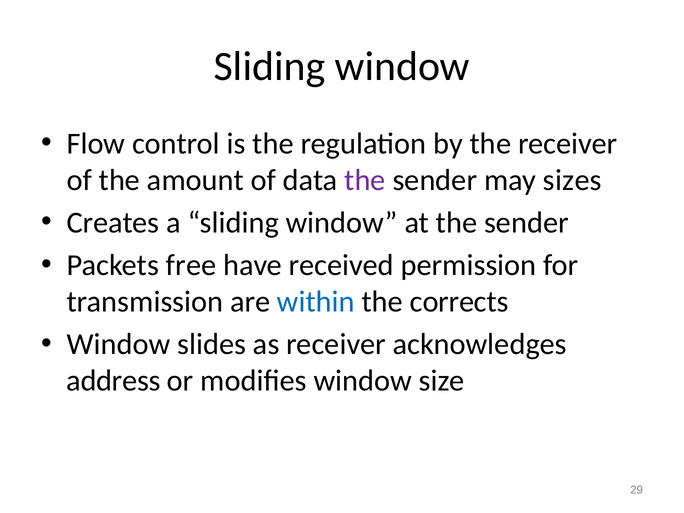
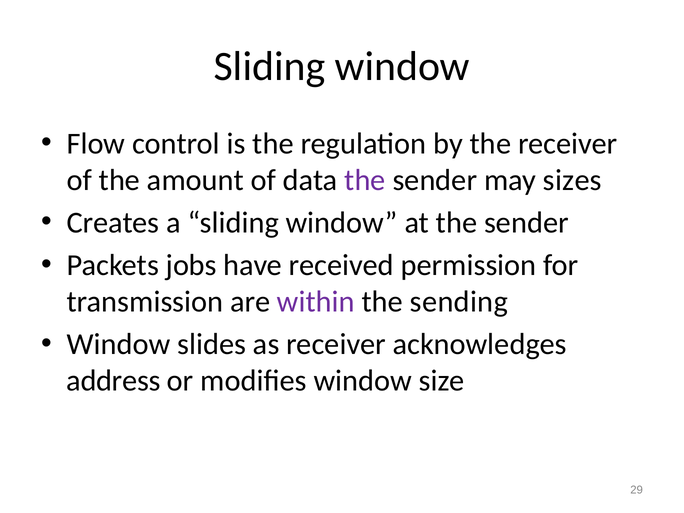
free: free -> jobs (191, 265)
within colour: blue -> purple (316, 302)
corrects: corrects -> sending (459, 302)
